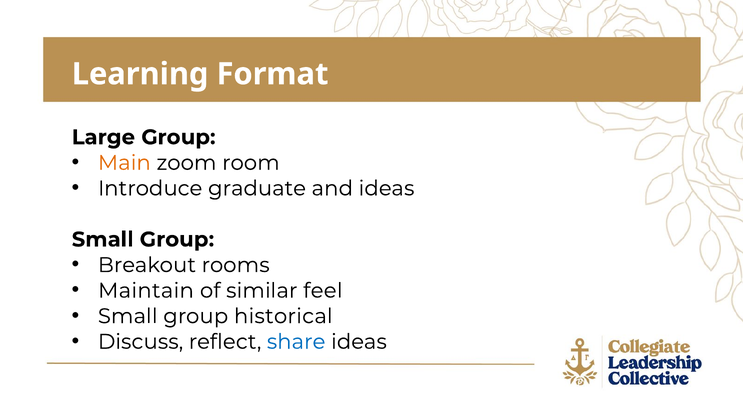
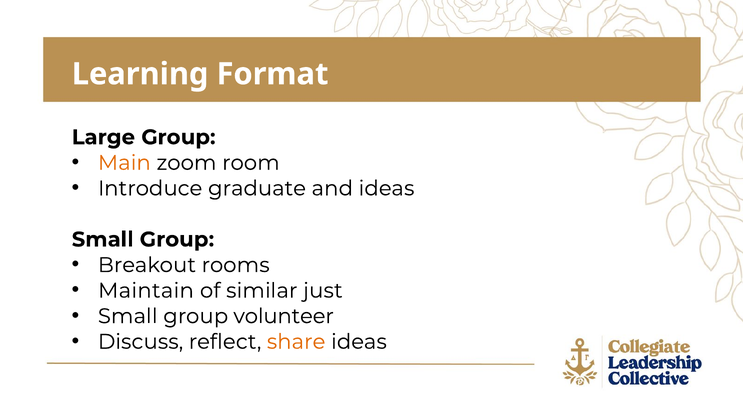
feel: feel -> just (323, 291)
historical: historical -> volunteer (284, 316)
share colour: blue -> orange (296, 342)
